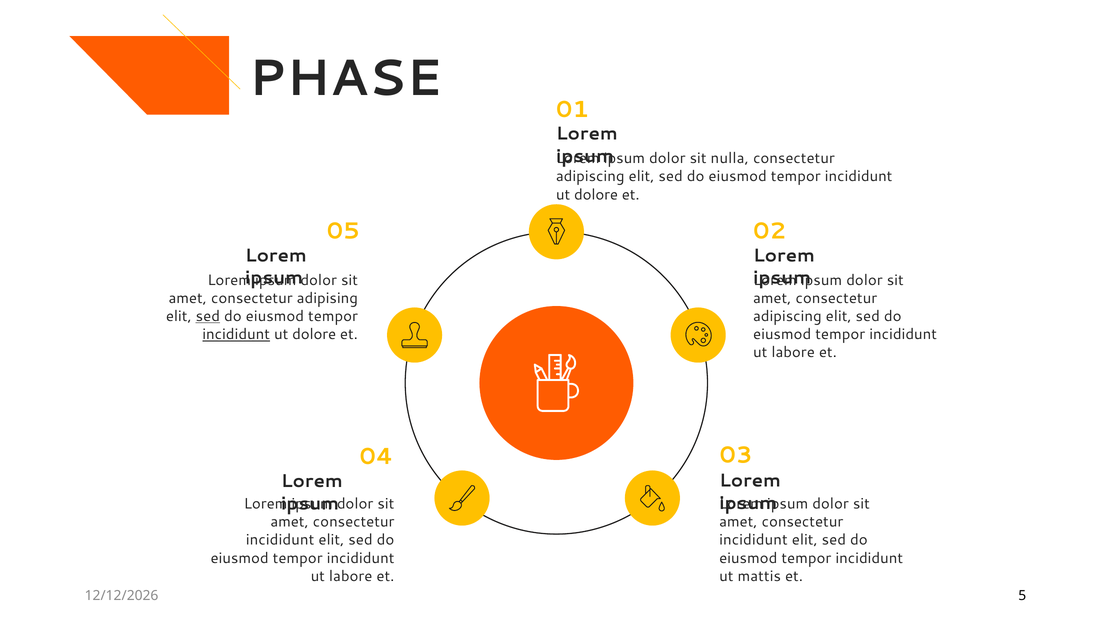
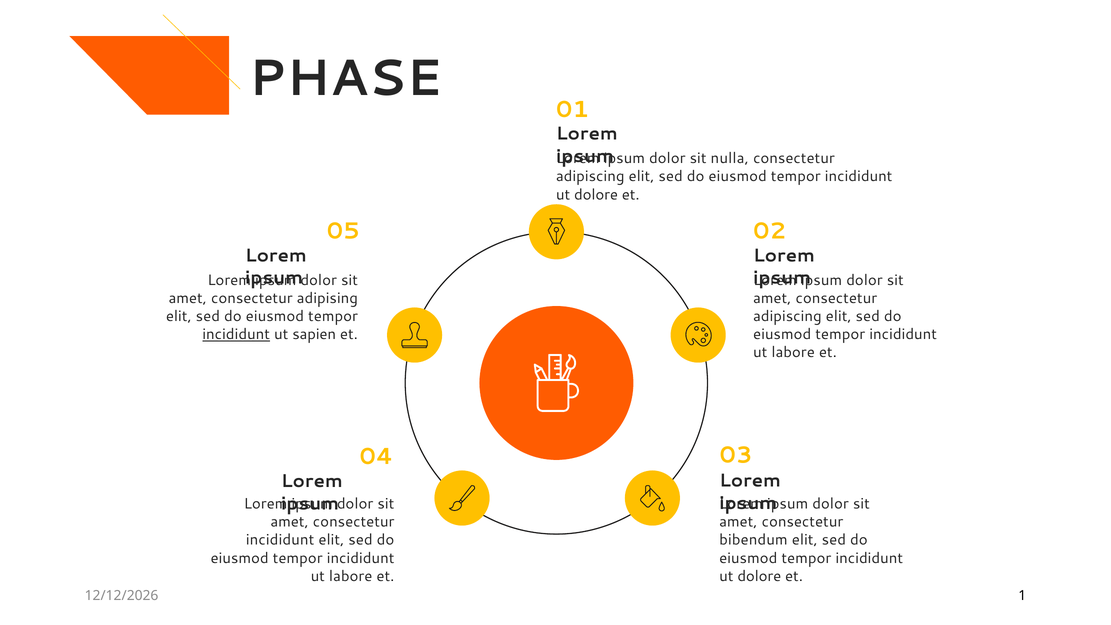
sed underline: present -> none (208, 316)
dolore: dolore -> sapien (314, 334)
incididunt: incididunt -> bibendum (753, 540)
mattis: mattis -> dolore (759, 576)
5: 5 -> 1 (1022, 596)
